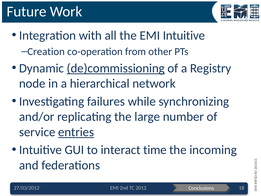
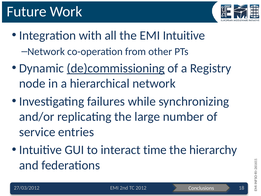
Creation: Creation -> Network (46, 51)
entries underline: present -> none (76, 132)
incoming: incoming -> hierarchy (213, 150)
